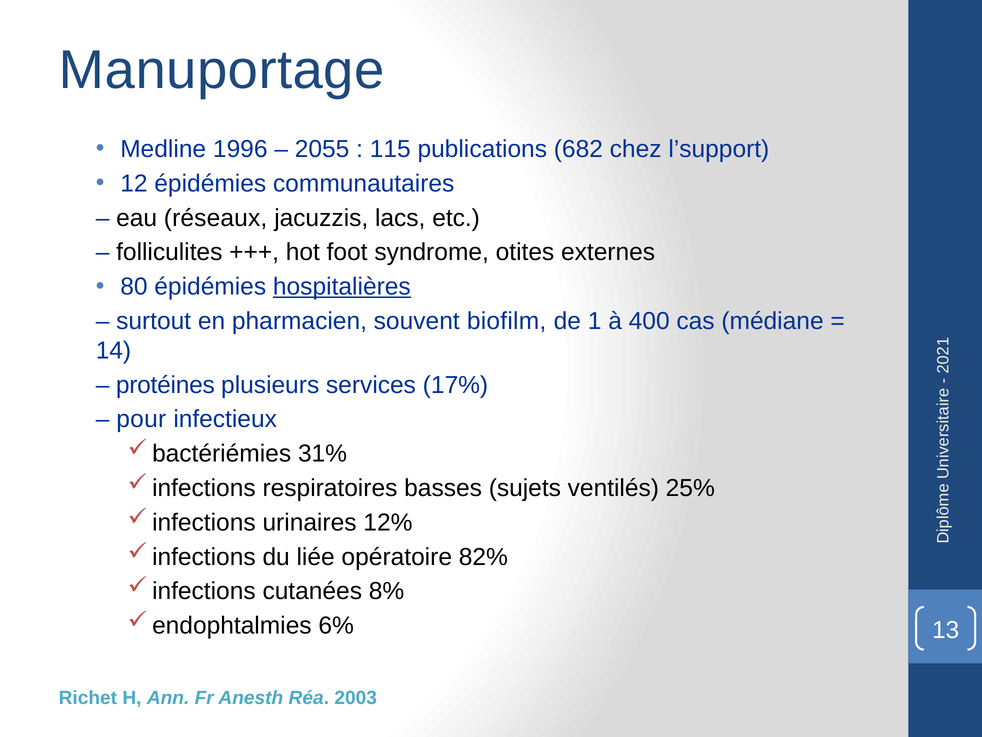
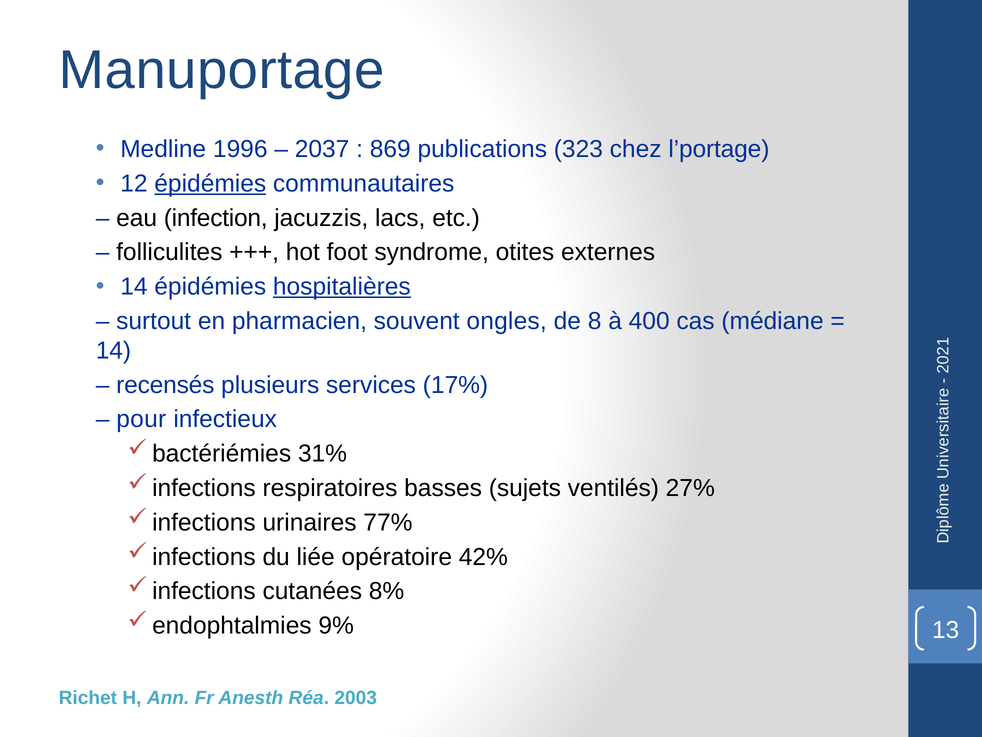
2055: 2055 -> 2037 (322, 149)
115: 115 -> 869 (390, 149)
682: 682 -> 323 (578, 149)
l’support: l’support -> l’portage (719, 149)
épidémies underline: none -> present (210, 183)
réseaux: réseaux -> infection (216, 218)
80: 80 -> 14 (134, 287)
biofilm: biofilm -> ongles (507, 321)
de 1: 1 -> 8 (595, 321)
protéines: protéines -> recensés (165, 385)
25%: 25% -> 27% (690, 488)
12%: 12% -> 77% (388, 522)
82%: 82% -> 42% (483, 557)
6%: 6% -> 9% (336, 625)
